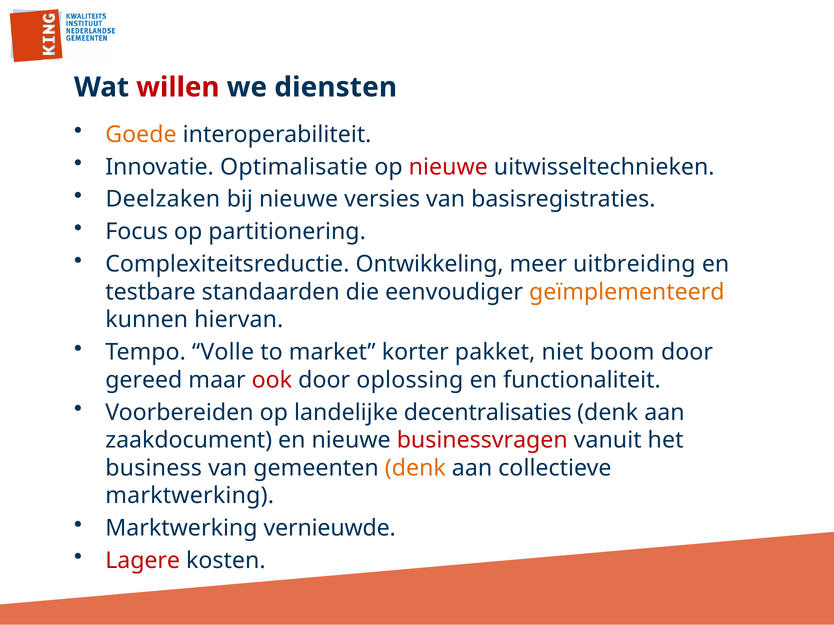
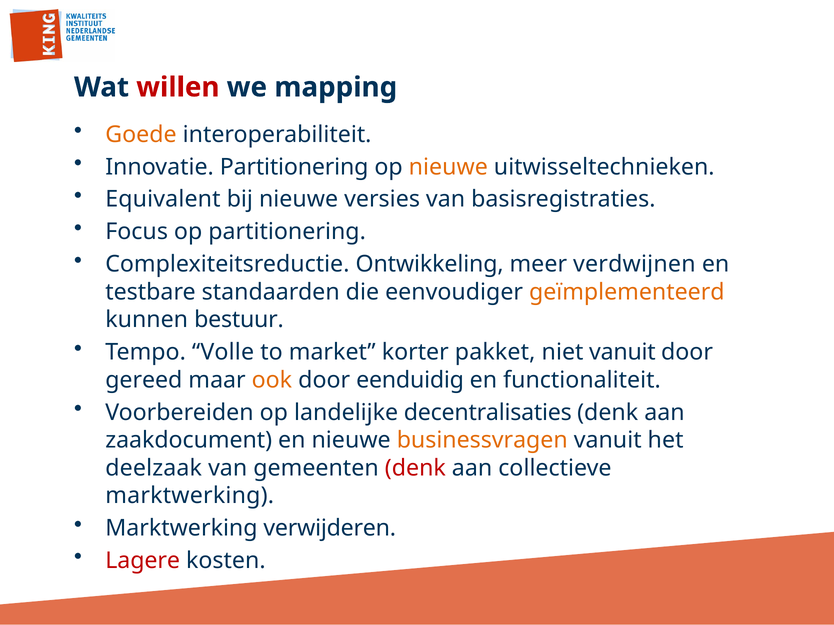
diensten: diensten -> mapping (336, 87)
Innovatie Optimalisatie: Optimalisatie -> Partitionering (294, 167)
nieuwe colour: red -> orange (448, 167)
Deelzaken: Deelzaken -> Equivalent (163, 200)
uitbreiding: uitbreiding -> verdwijnen (634, 264)
hiervan: hiervan -> bestuur (239, 320)
niet boom: boom -> vanuit (622, 352)
ook colour: red -> orange (272, 380)
oplossing: oplossing -> eenduidig (410, 380)
businessvragen colour: red -> orange (482, 441)
business: business -> deelzaak (154, 468)
denk colour: orange -> red (415, 468)
vernieuwde: vernieuwde -> verwijderen (330, 529)
